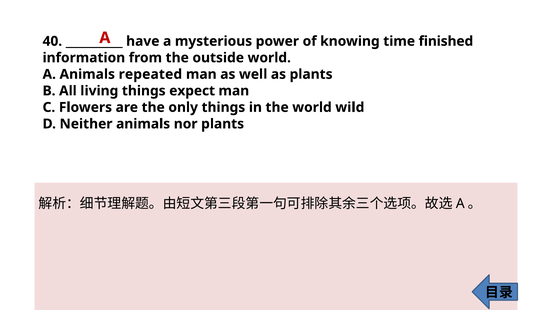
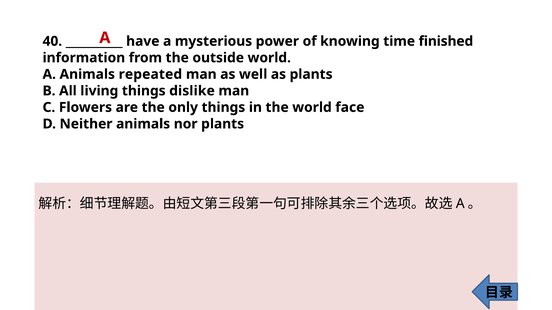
expect: expect -> dislike (192, 91)
wild: wild -> face (350, 108)
